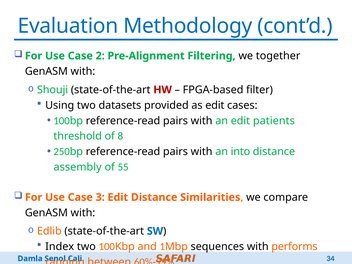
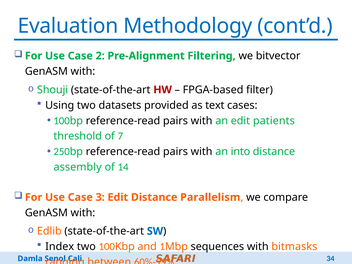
together: together -> bitvector (278, 56)
as edit: edit -> text (215, 105)
8: 8 -> 7 (120, 136)
55: 55 -> 14 (123, 167)
Similarities: Similarities -> Parallelism (210, 197)
performs: performs -> bitmasks (294, 247)
